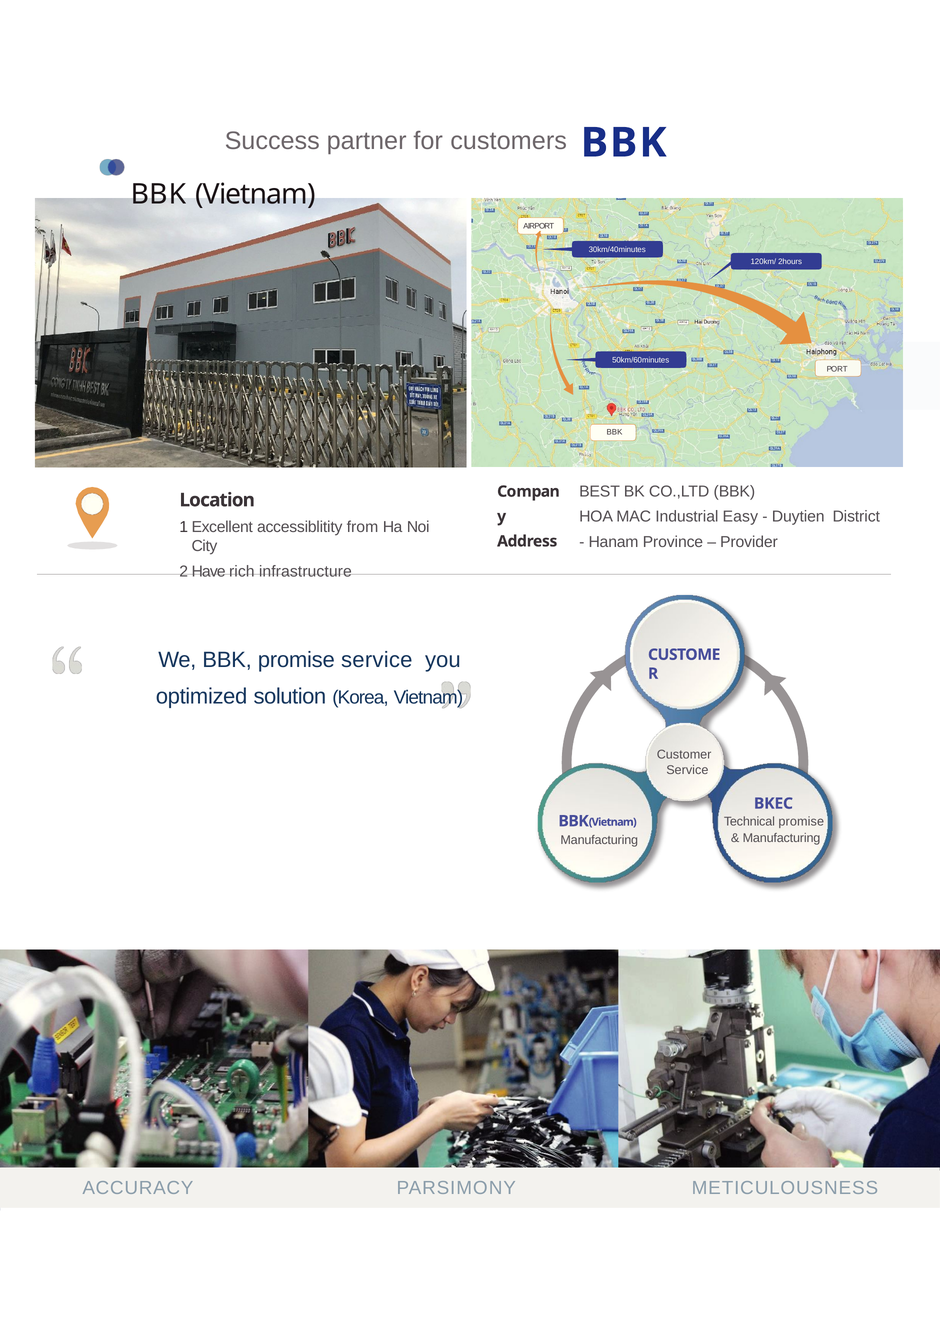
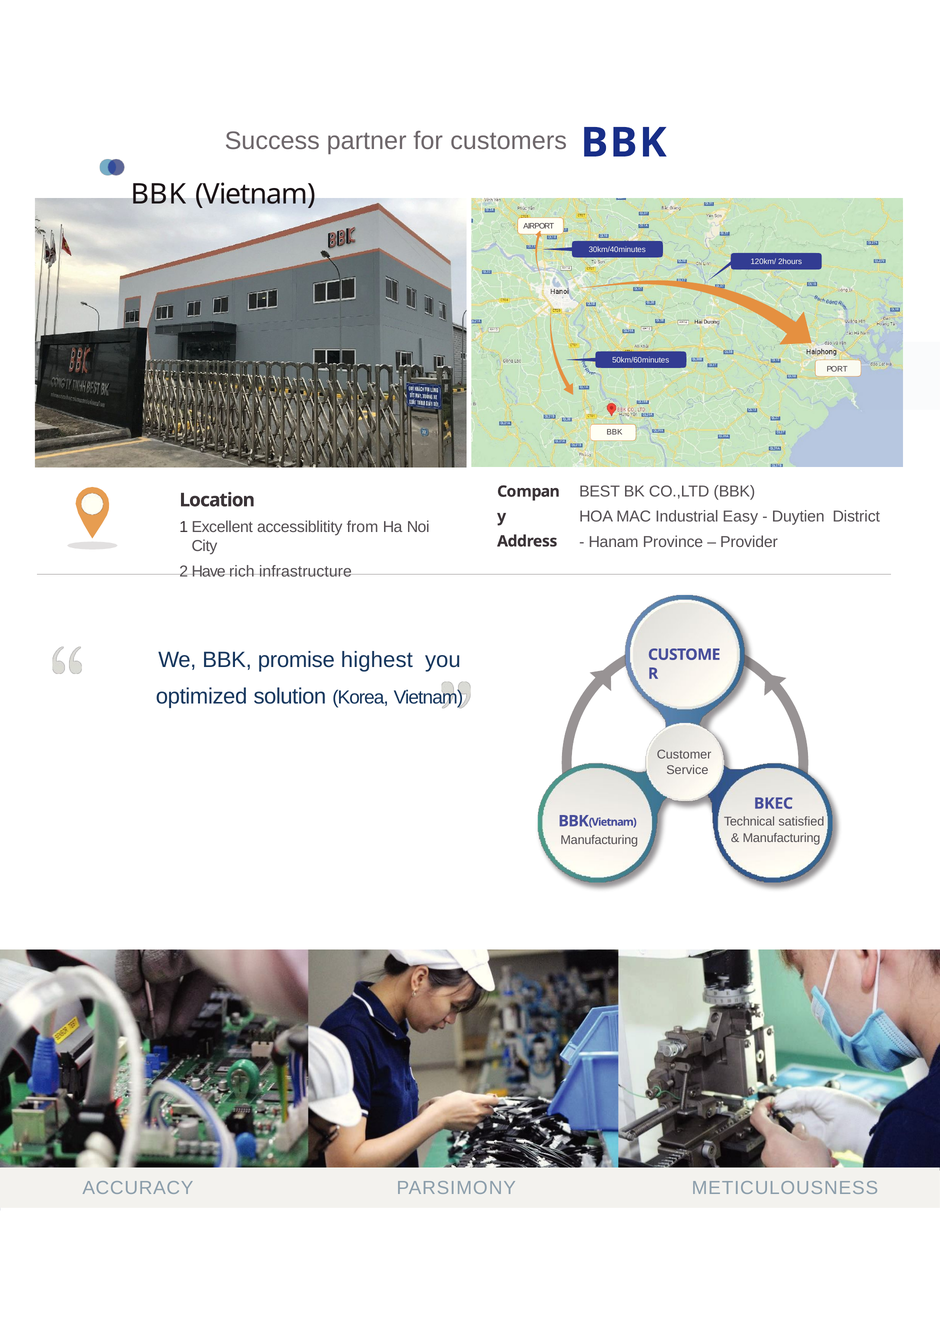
promise service: service -> highest (377, 659)
Technical promise: promise -> satisfied (801, 821)
